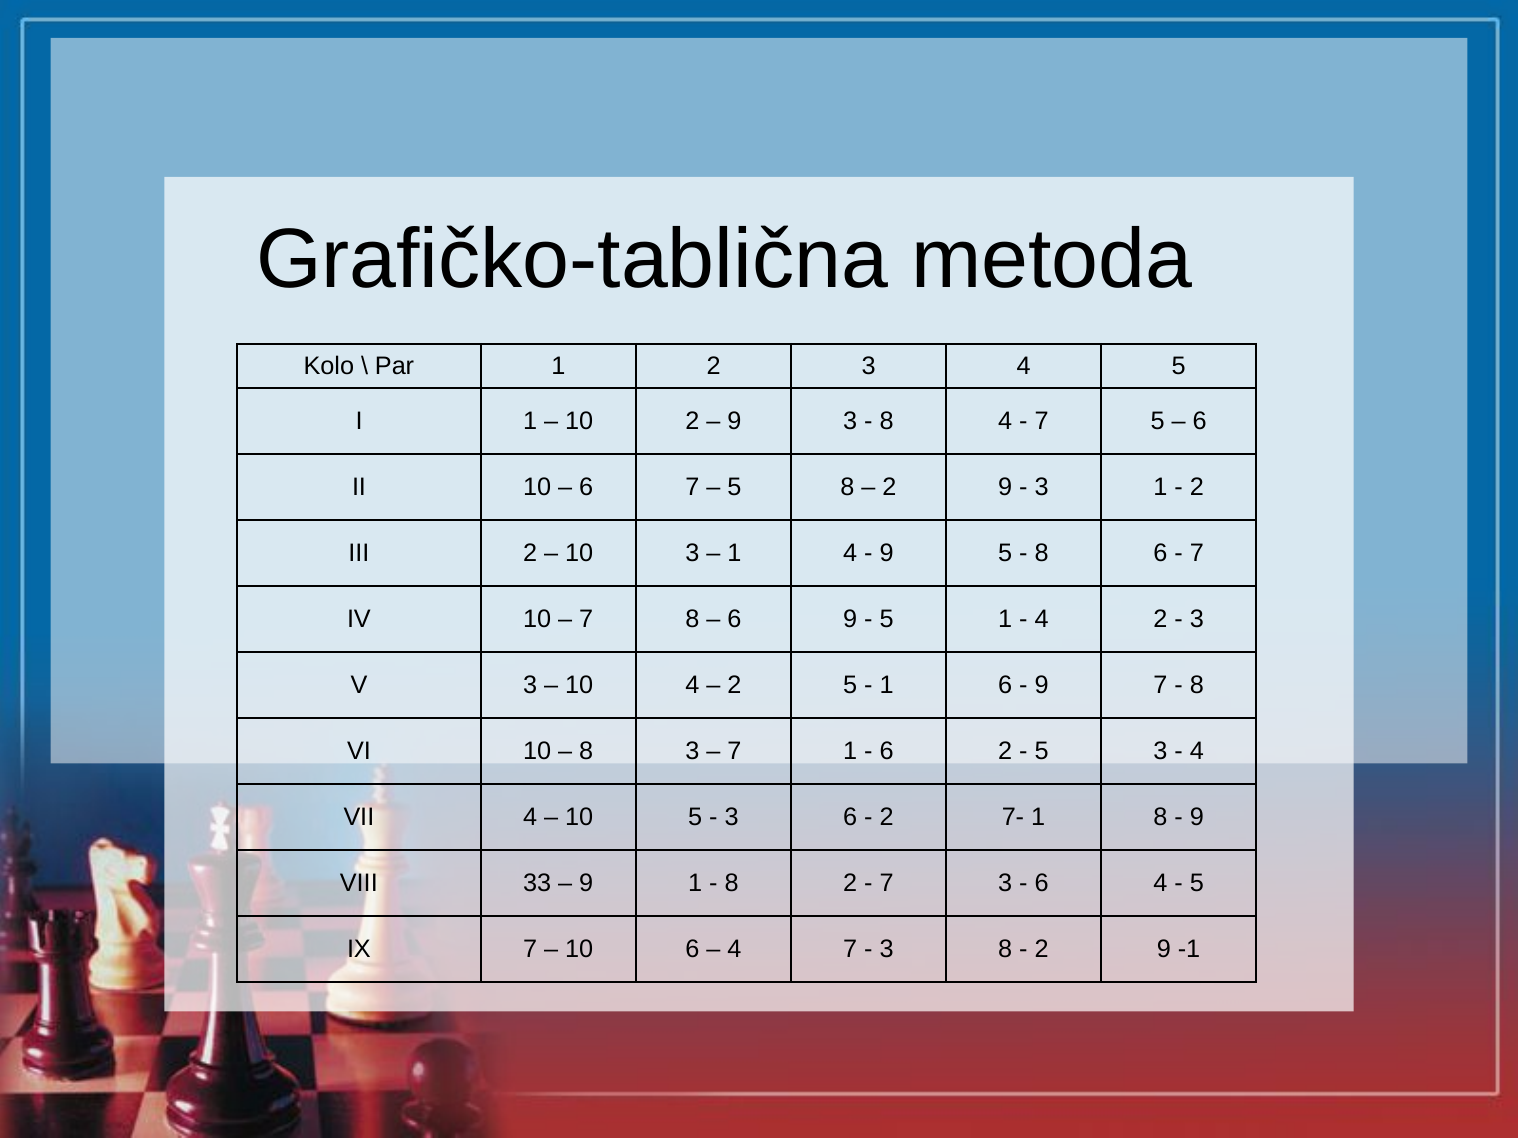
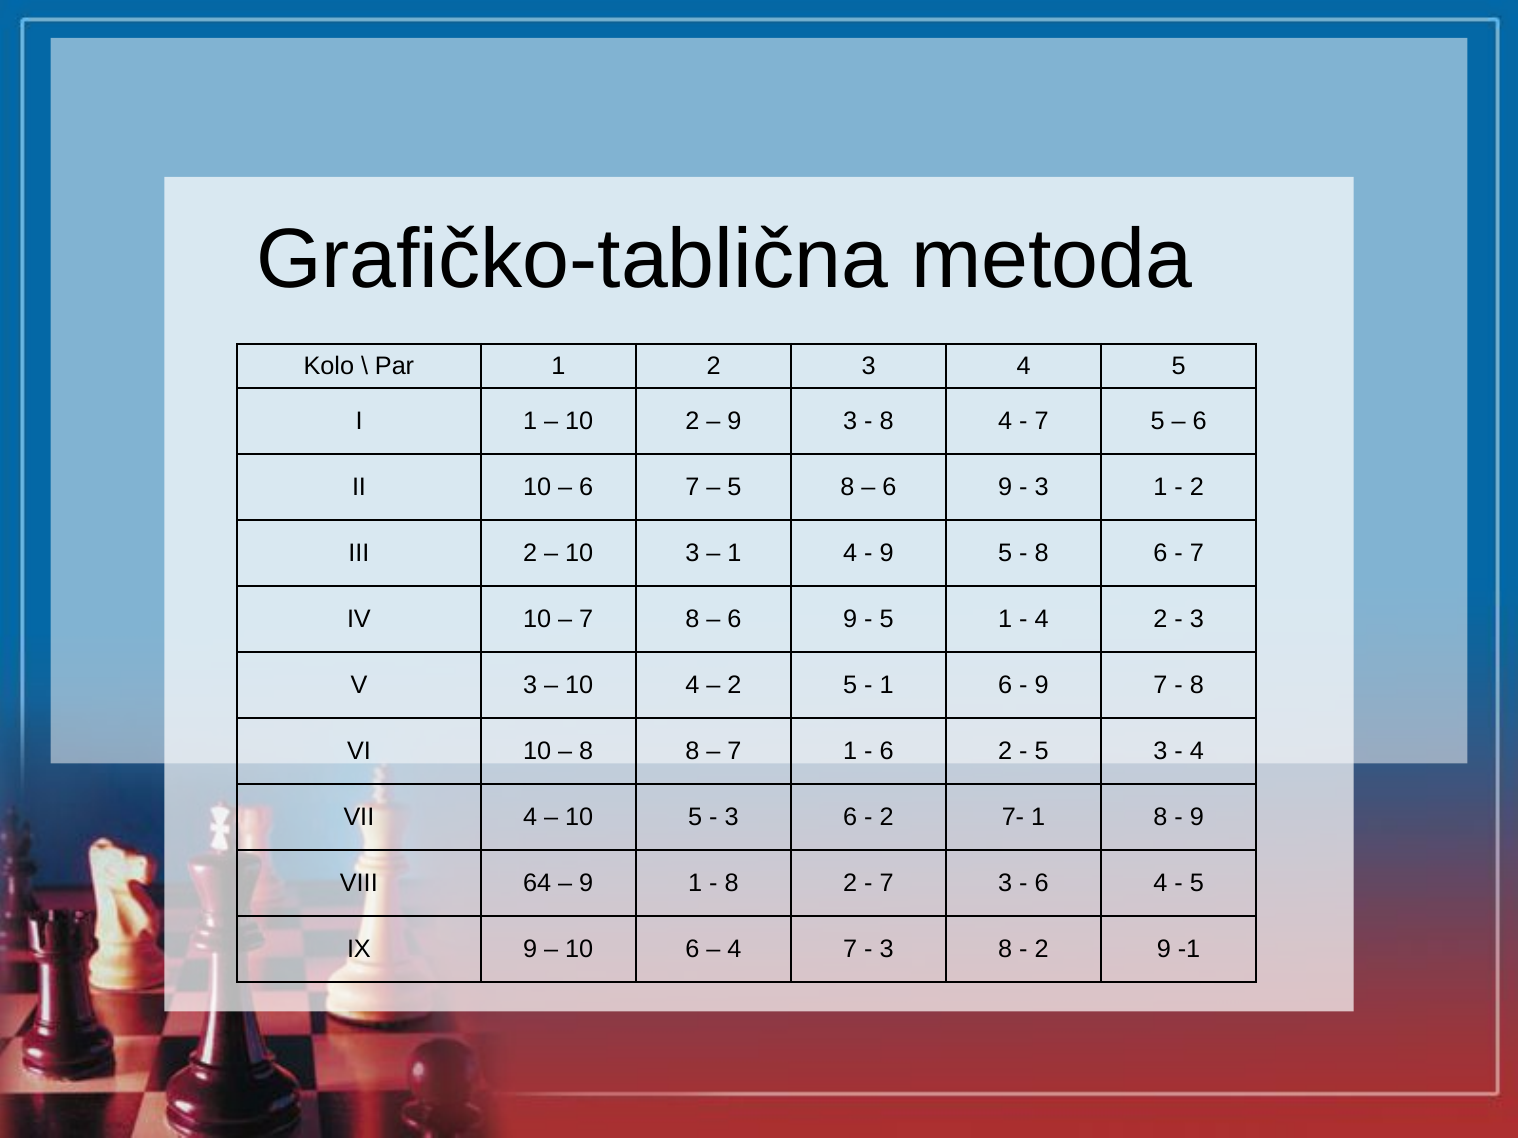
2: 2 -> 6 (889, 488)
8 3: 3 -> 8 (692, 752)
33: 33 -> 64 (537, 884)
IX 7: 7 -> 9 (530, 950)
